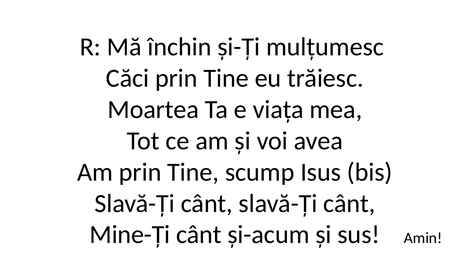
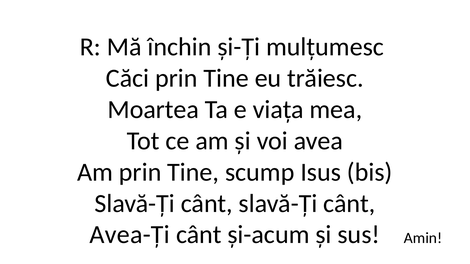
Mine-Ți: Mine-Ți -> Avea-Ți (130, 235)
